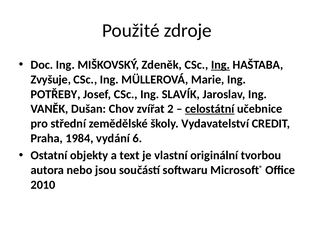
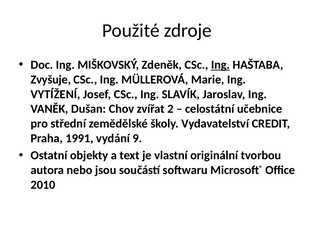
POTŘEBY: POTŘEBY -> VYTÍŽENÍ (55, 94)
celostátní underline: present -> none (210, 109)
1984: 1984 -> 1991 (80, 138)
6: 6 -> 9 (137, 138)
